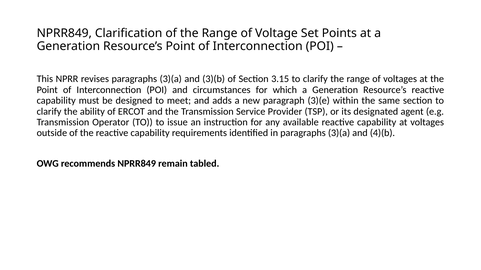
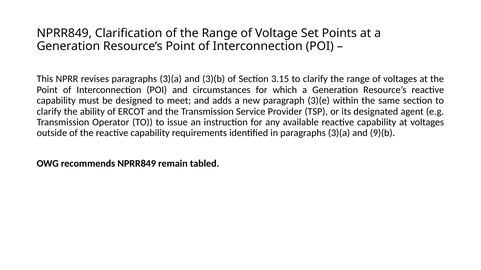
4)(b: 4)(b -> 9)(b (382, 133)
